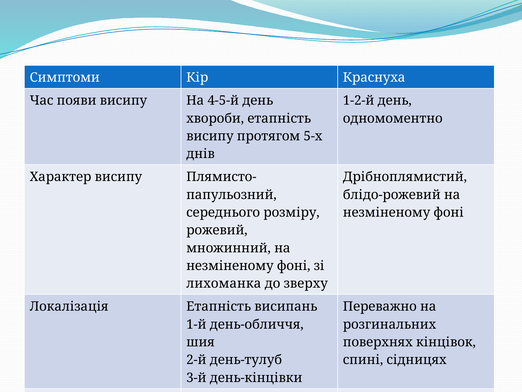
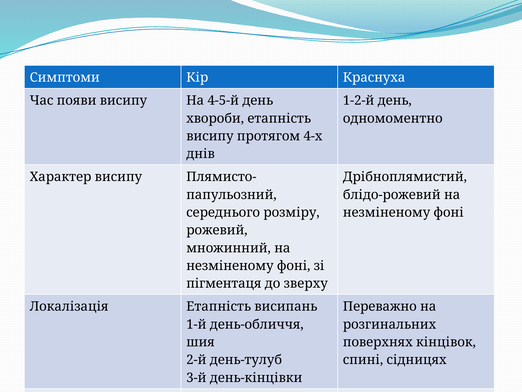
5-х: 5-х -> 4-х (313, 136)
лихоманка: лихоманка -> пігментаця (224, 283)
